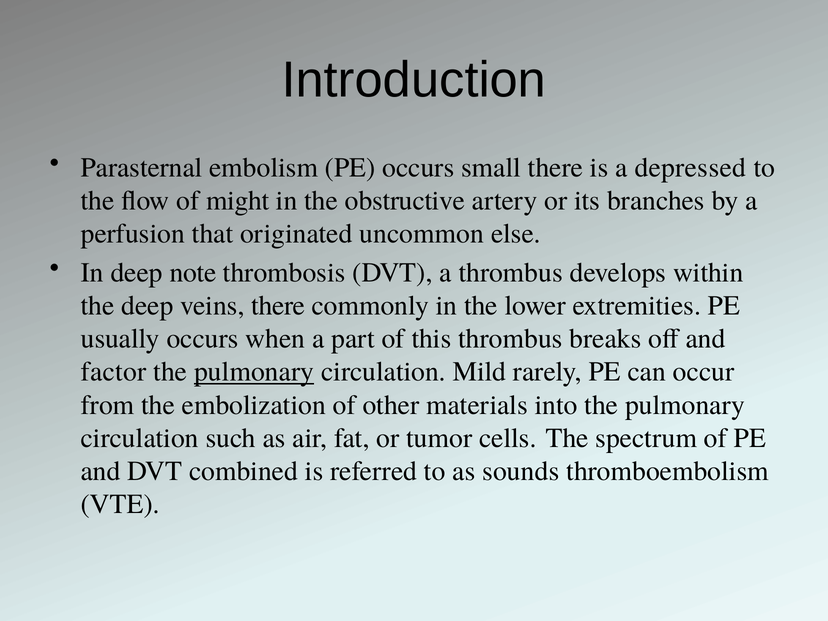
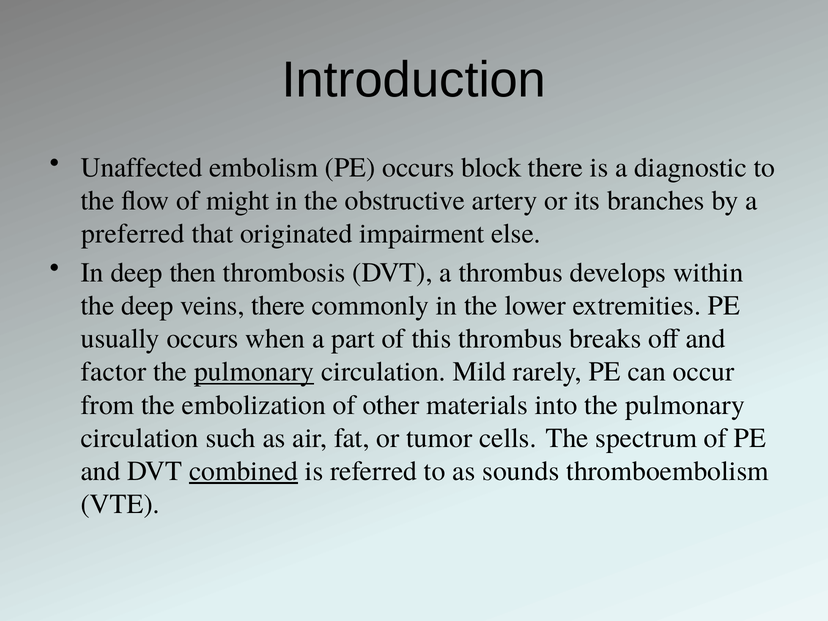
Parasternal: Parasternal -> Unaffected (142, 168)
small: small -> block (491, 168)
depressed: depressed -> diagnostic (691, 168)
perfusion: perfusion -> preferred (133, 234)
uncommon: uncommon -> impairment (422, 234)
note: note -> then (193, 272)
combined underline: none -> present (244, 471)
